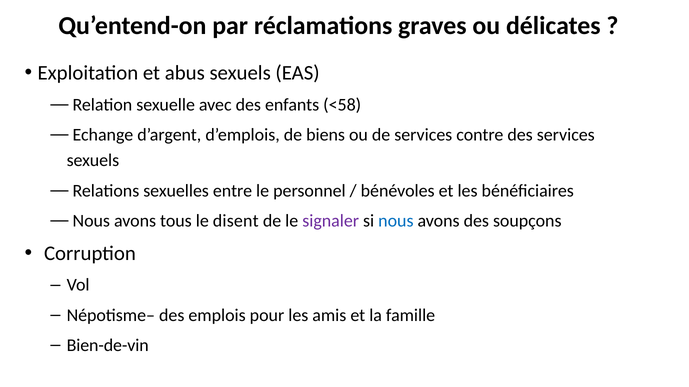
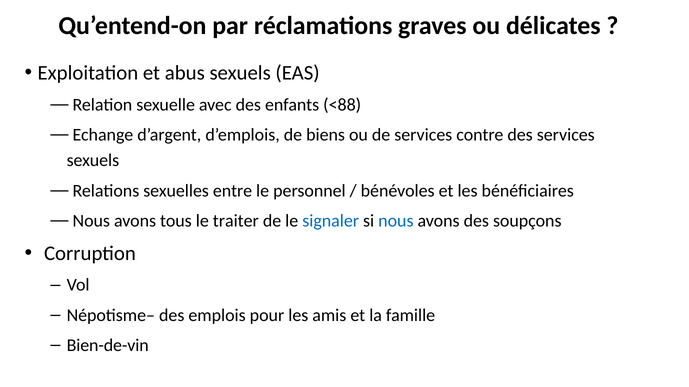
<58: <58 -> <88 (342, 105)
disent: disent -> traiter (236, 221)
signaler colour: purple -> blue (331, 221)
